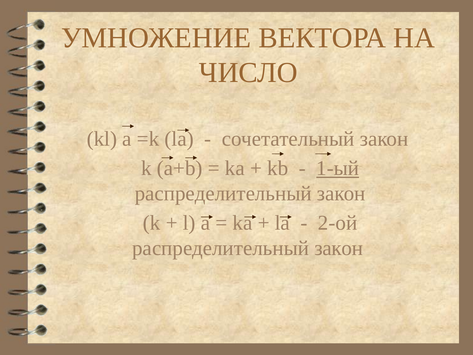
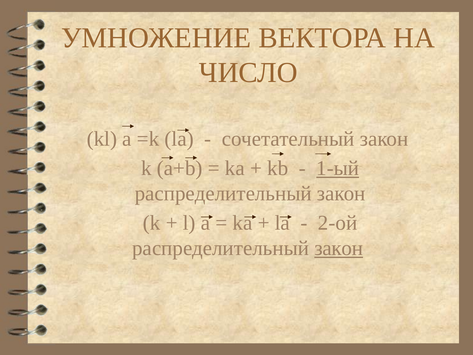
закон underline: none -> present (339, 248)
